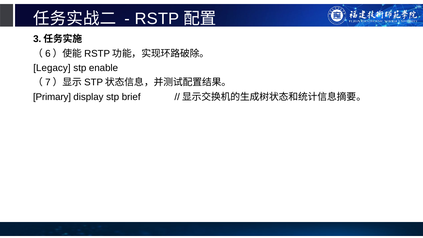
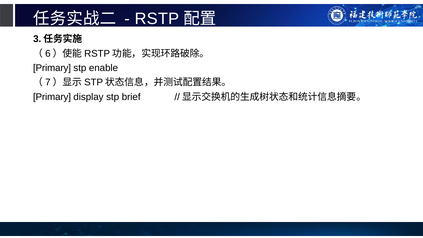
Legacy: Legacy -> Primary (52, 68)
